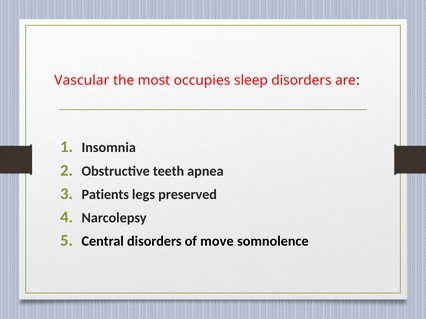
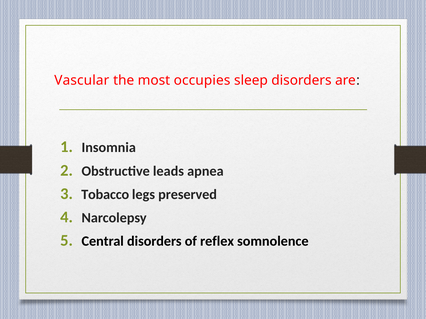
teeth: teeth -> leads (168, 171)
Patients: Patients -> Tobacco (105, 195)
move: move -> reflex (217, 242)
